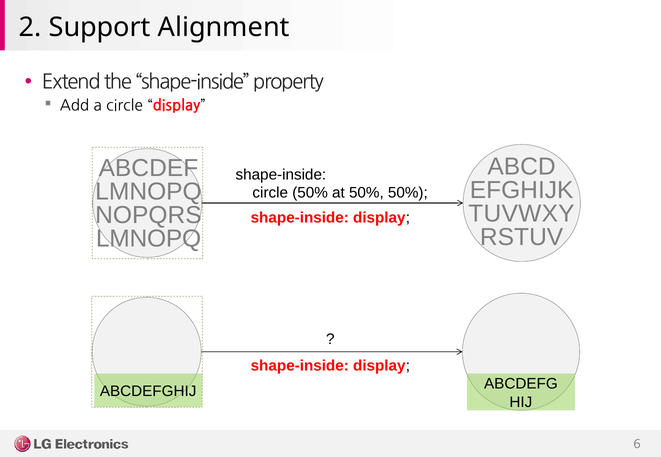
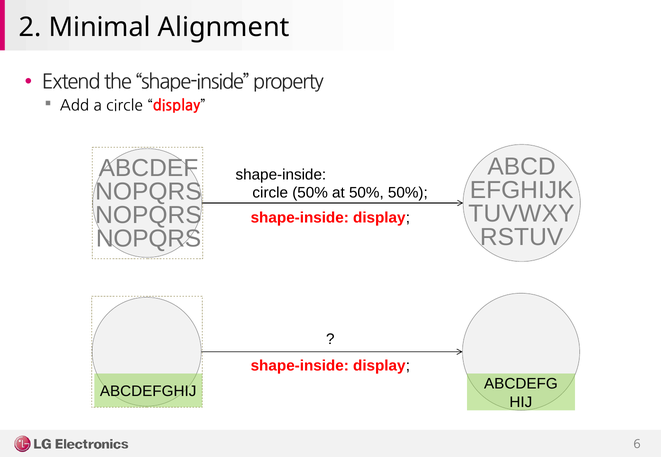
Support: Support -> Minimal (100, 27)
LMNOPQ: LMNOPQ -> NOPQRS (148, 192)
LMNOPQ: LMNOPQ -> NOPQRS (149, 239)
